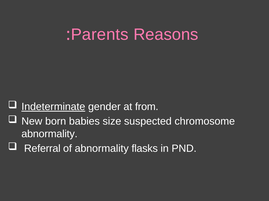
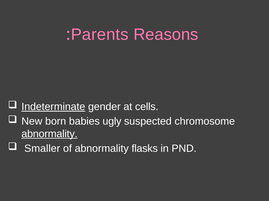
from: from -> cells (147, 107)
size: size -> ugly (112, 122)
abnormality underline: none -> present (50, 134)
Referral: Referral -> Smaller (42, 149)
